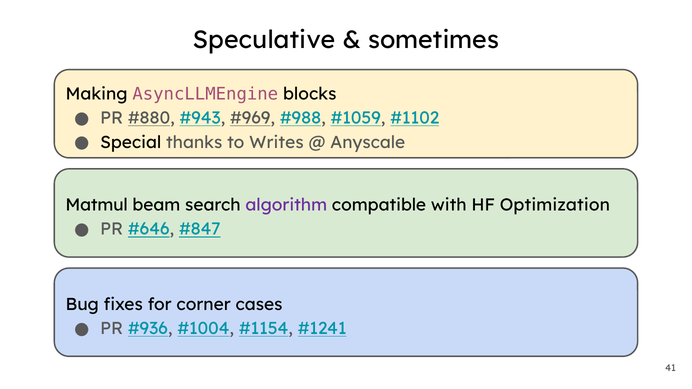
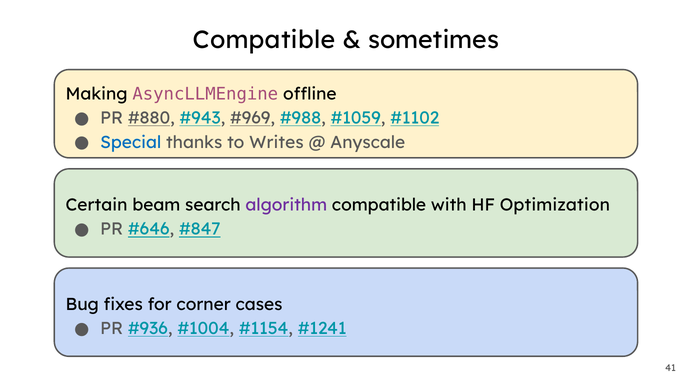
Speculative: Speculative -> Compatible (264, 40)
blocks: blocks -> offline (310, 94)
Special colour: black -> blue (131, 143)
Matmul: Matmul -> Certain (97, 205)
